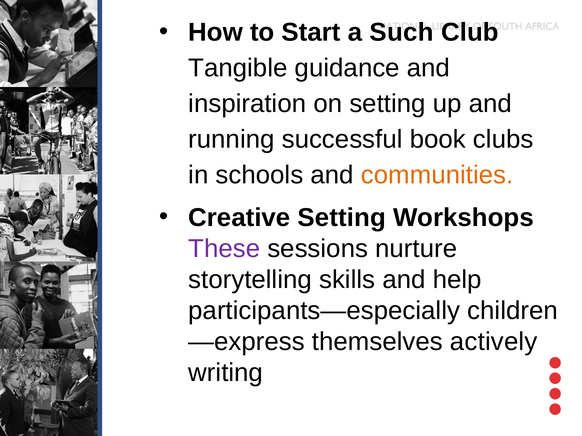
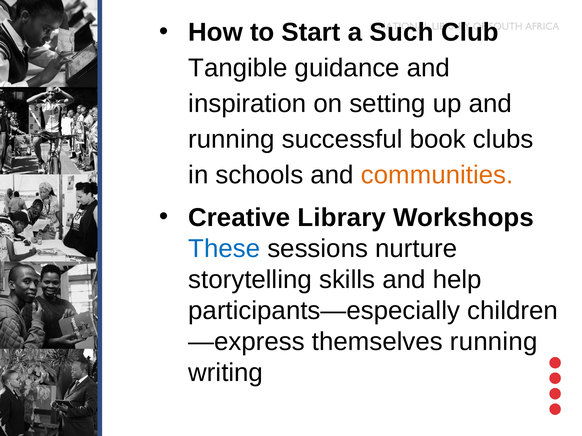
Creative Setting: Setting -> Library (342, 218)
These colour: purple -> blue (224, 249)
themselves actively: actively -> running (494, 342)
